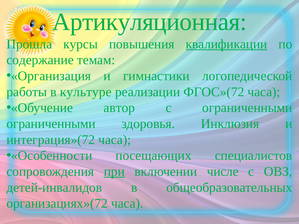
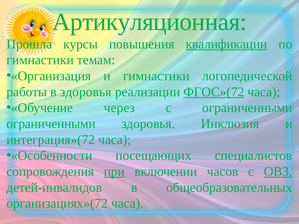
содержание: содержание -> гимнастики (40, 60)
в культуре: культуре -> здоровья (86, 92)
ФГОС»(72 underline: none -> present (214, 92)
автор: автор -> через (119, 108)
числе: числе -> часов (223, 172)
ОВЗ underline: none -> present (278, 172)
